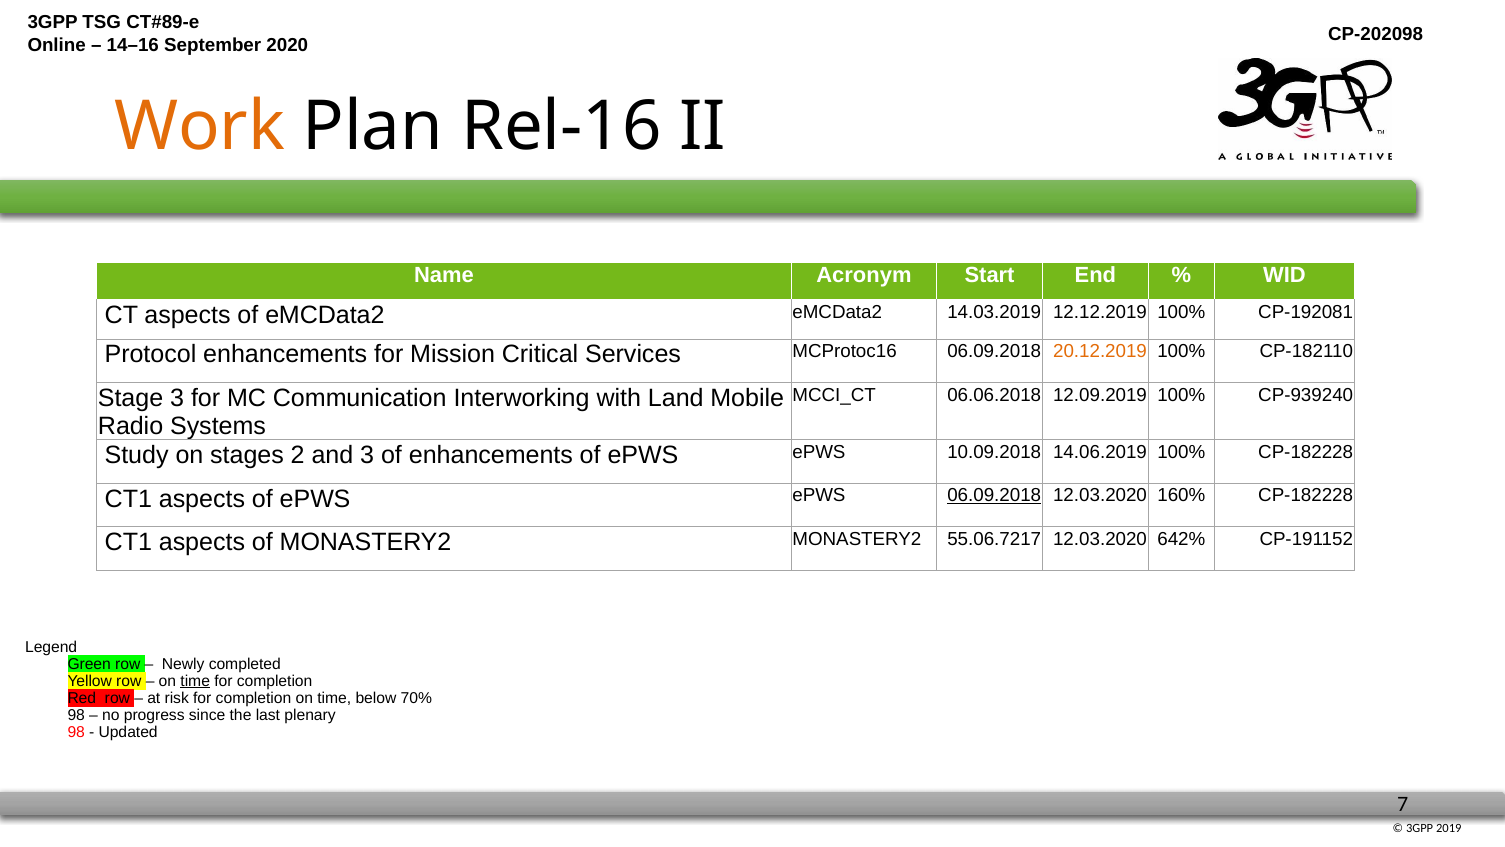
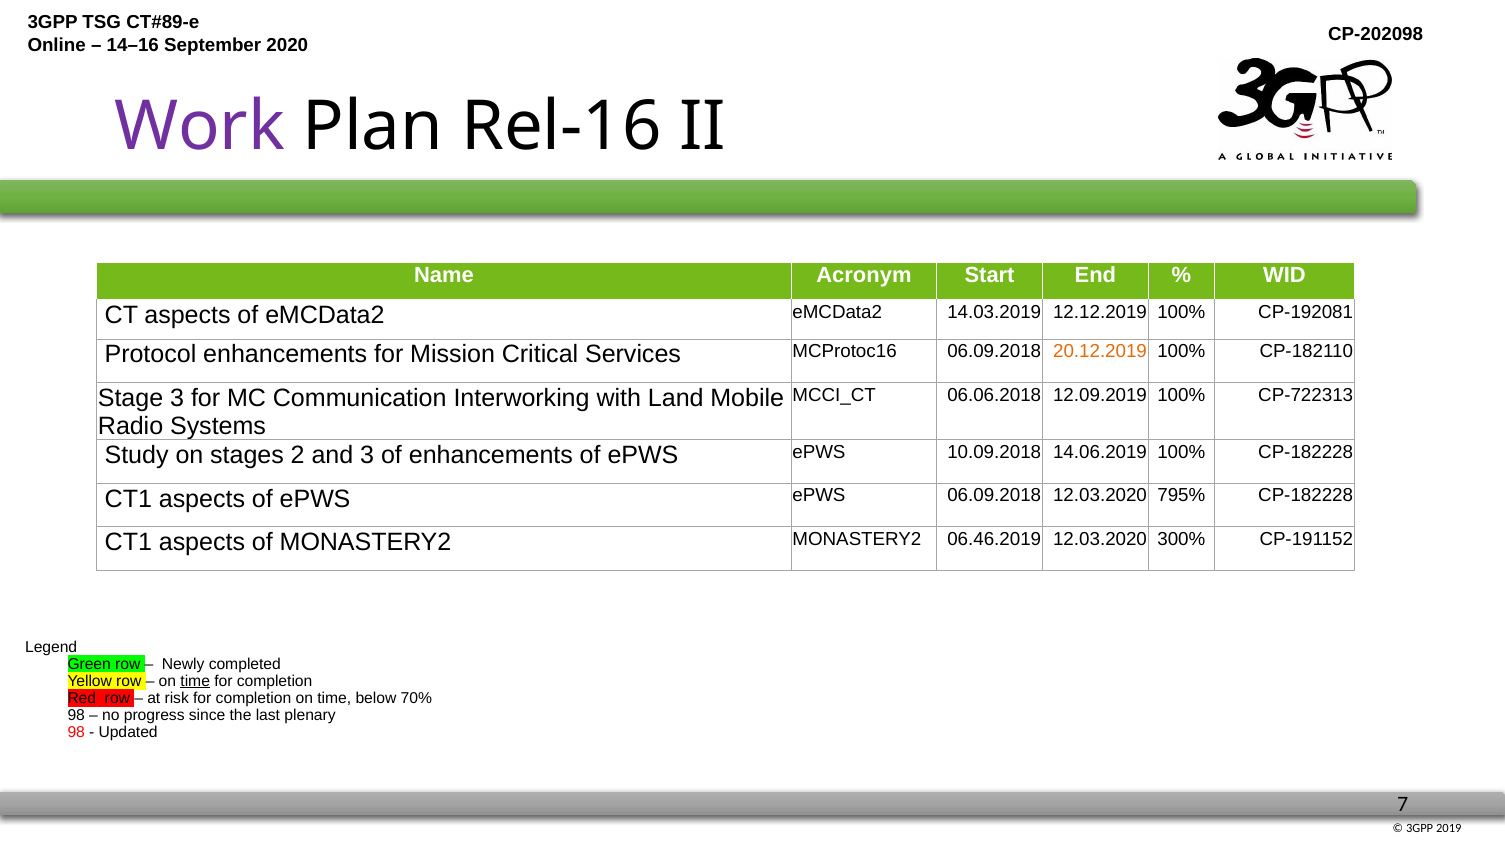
Work colour: orange -> purple (200, 126)
CP-939240: CP-939240 -> CP-722313 (1306, 395)
06.09.2018 underline: present -> none (994, 495)
160%: 160% -> 795% (1181, 495)
55.06.7217: 55.06.7217 -> 06.46.2019 (994, 539)
642%: 642% -> 300% (1181, 539)
